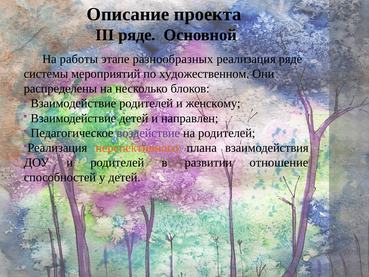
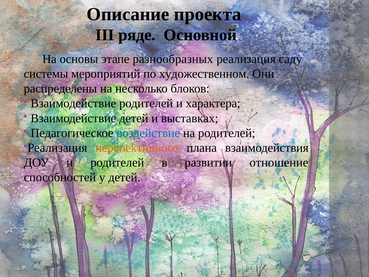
работы: работы -> основы (79, 59)
реализация ряде: ряде -> саду (290, 59)
женскому: женскому -> характера (213, 103)
направлен: направлен -> выставках (190, 118)
воздействие colour: purple -> blue (148, 133)
